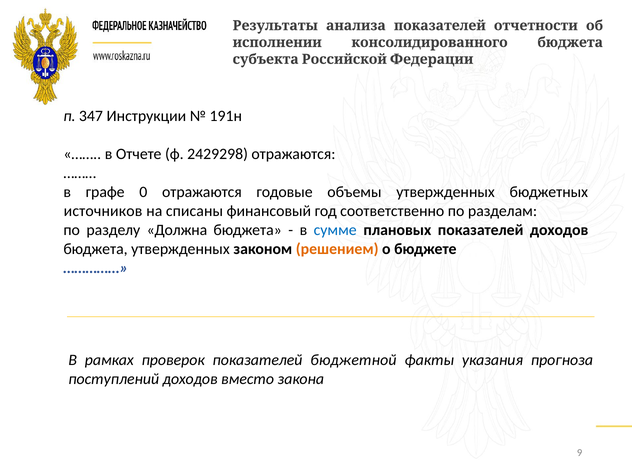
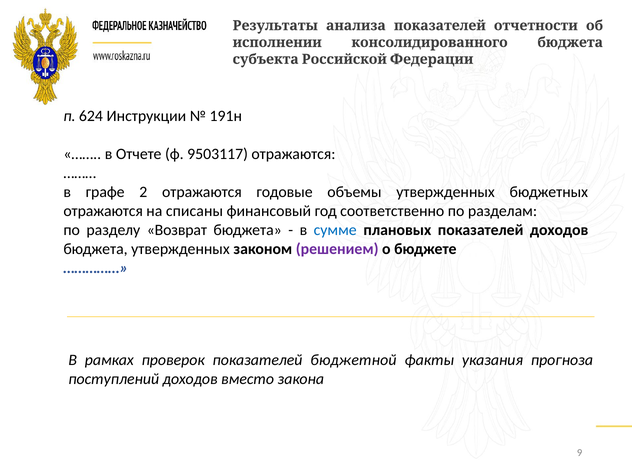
347: 347 -> 624 (91, 116)
2429298: 2429298 -> 9503117 (218, 154)
0: 0 -> 2 (143, 192)
источников: источников -> отражаются (103, 211)
Должна: Должна -> Возврат (177, 230)
решением colour: orange -> purple (337, 249)
